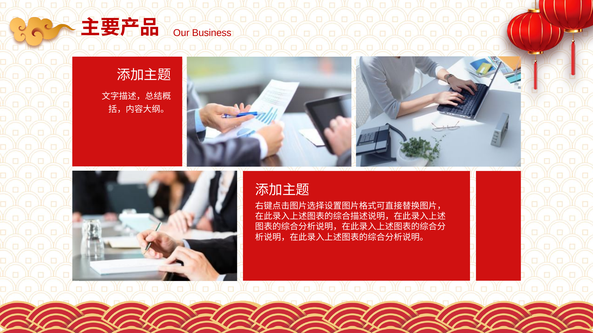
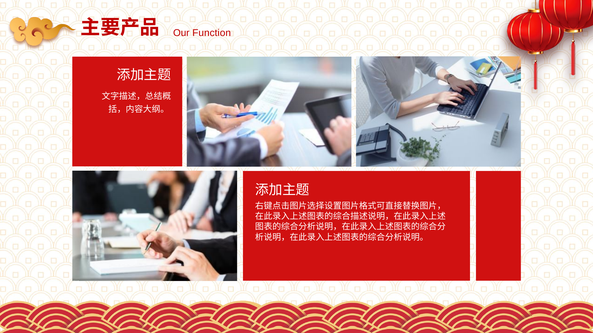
Business: Business -> Function (212, 33)
